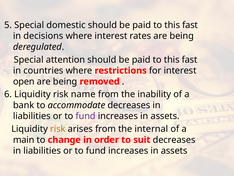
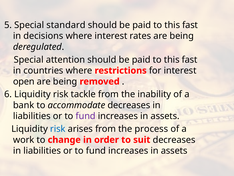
domestic: domestic -> standard (66, 25)
name: name -> tackle (83, 94)
risk colour: orange -> blue (58, 129)
internal: internal -> process (151, 129)
main: main -> work (24, 139)
